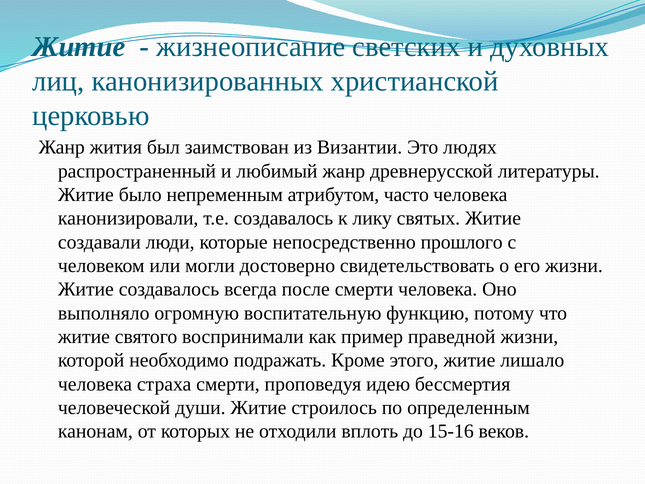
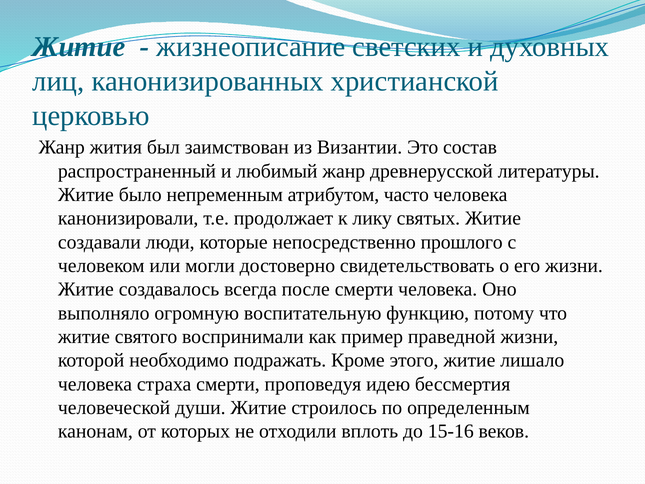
людях: людях -> состав (470, 147)
т.е создавалось: создавалось -> продолжает (283, 218)
